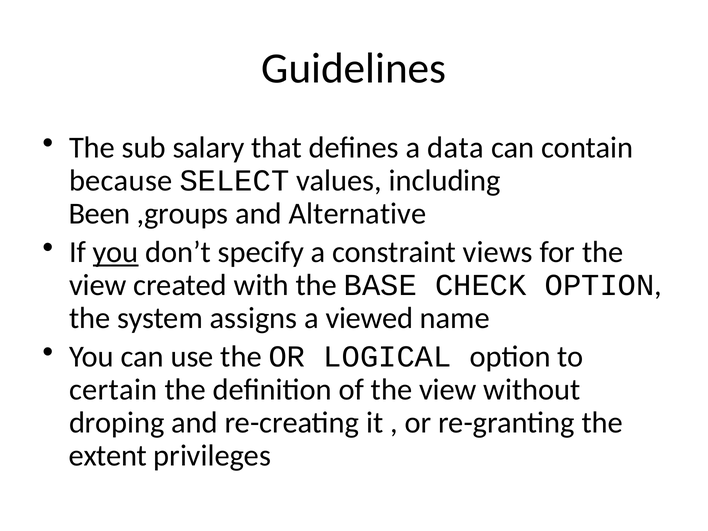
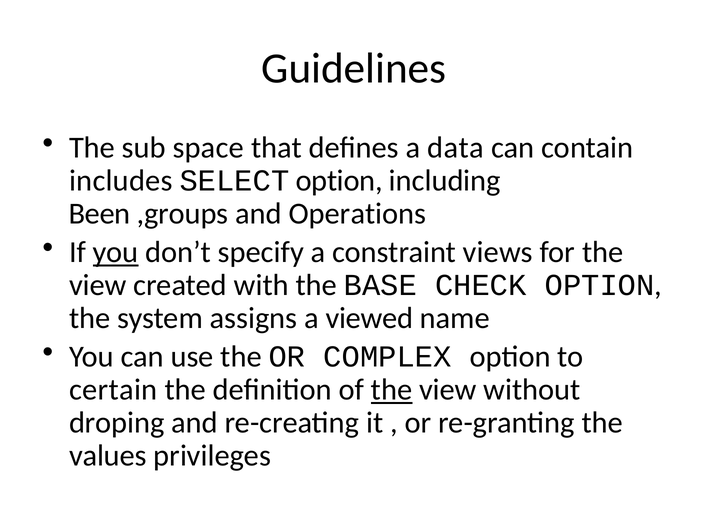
salary: salary -> space (208, 148)
because: because -> includes (121, 181)
SELECT values: values -> option (339, 181)
Alternative: Alternative -> Operations (358, 214)
LOGICAL: LOGICAL -> COMPLEX (387, 357)
the underline: none -> present (392, 390)
extent: extent -> values (108, 456)
